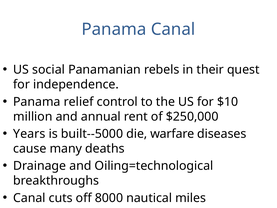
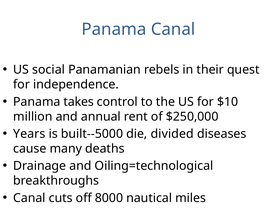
relief: relief -> takes (79, 102)
warfare: warfare -> divided (172, 134)
